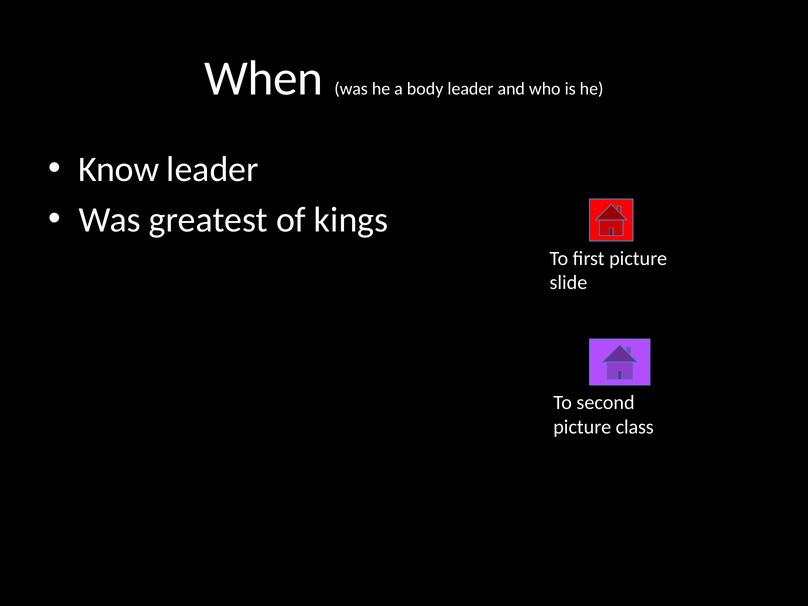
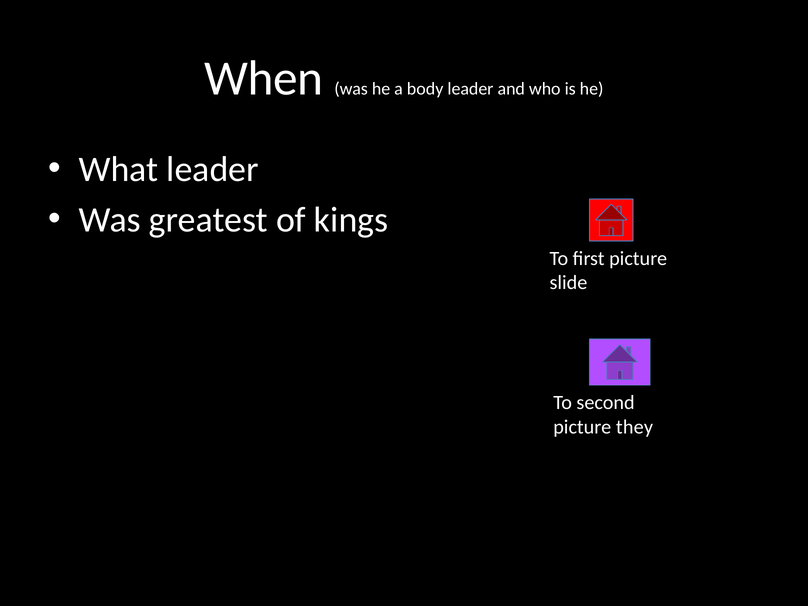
Know: Know -> What (119, 170)
class: class -> they (635, 427)
